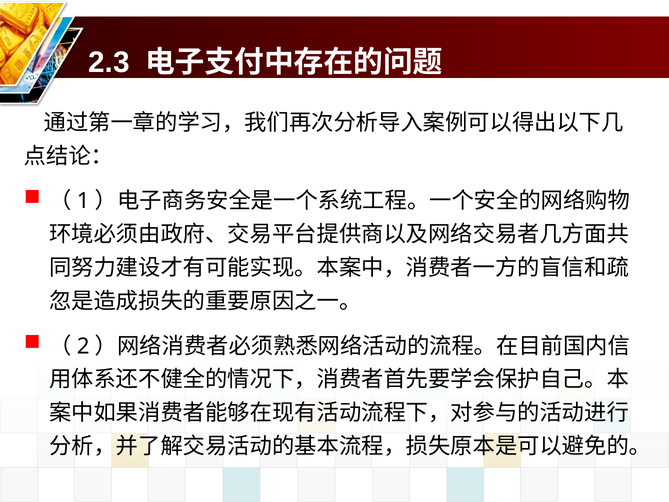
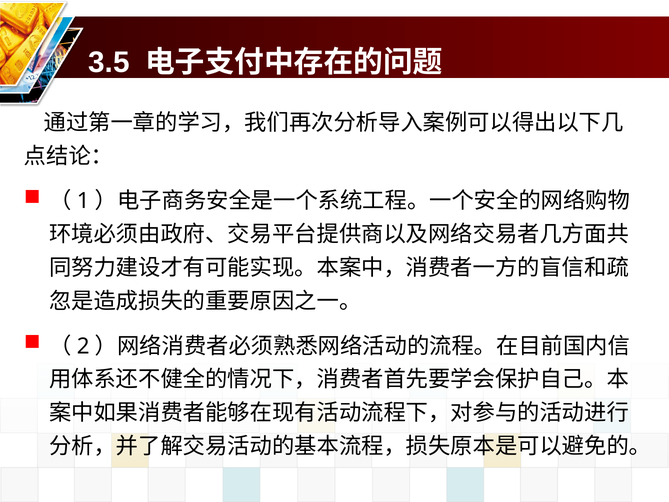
2.3: 2.3 -> 3.5 (109, 62)
